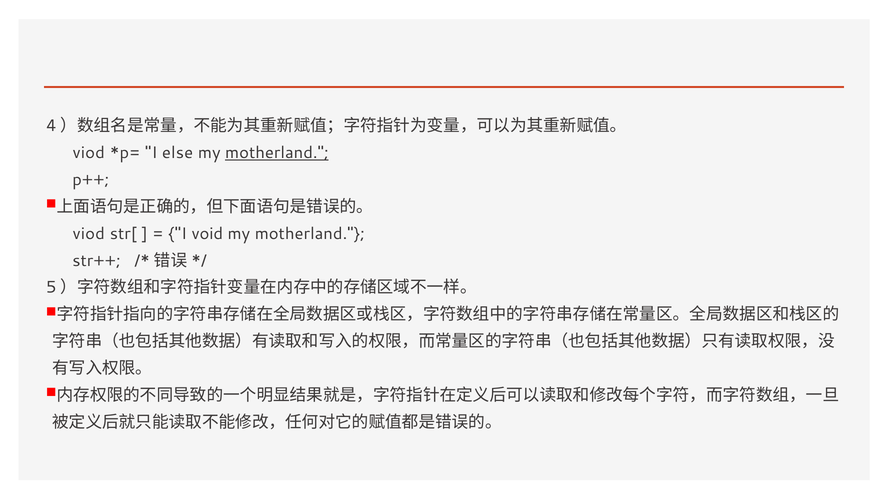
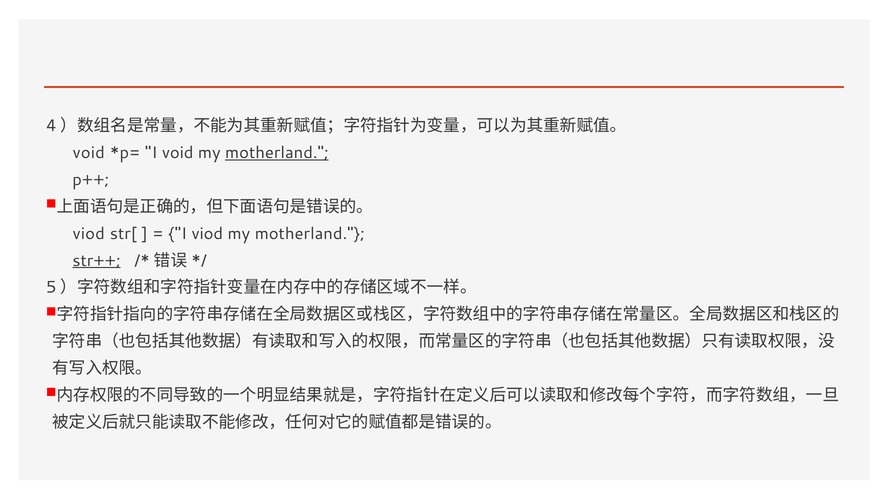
viod: viod -> void (89, 153)
I else: else -> void (178, 153)
I void: void -> viod (207, 234)
str++ underline: none -> present (96, 261)
